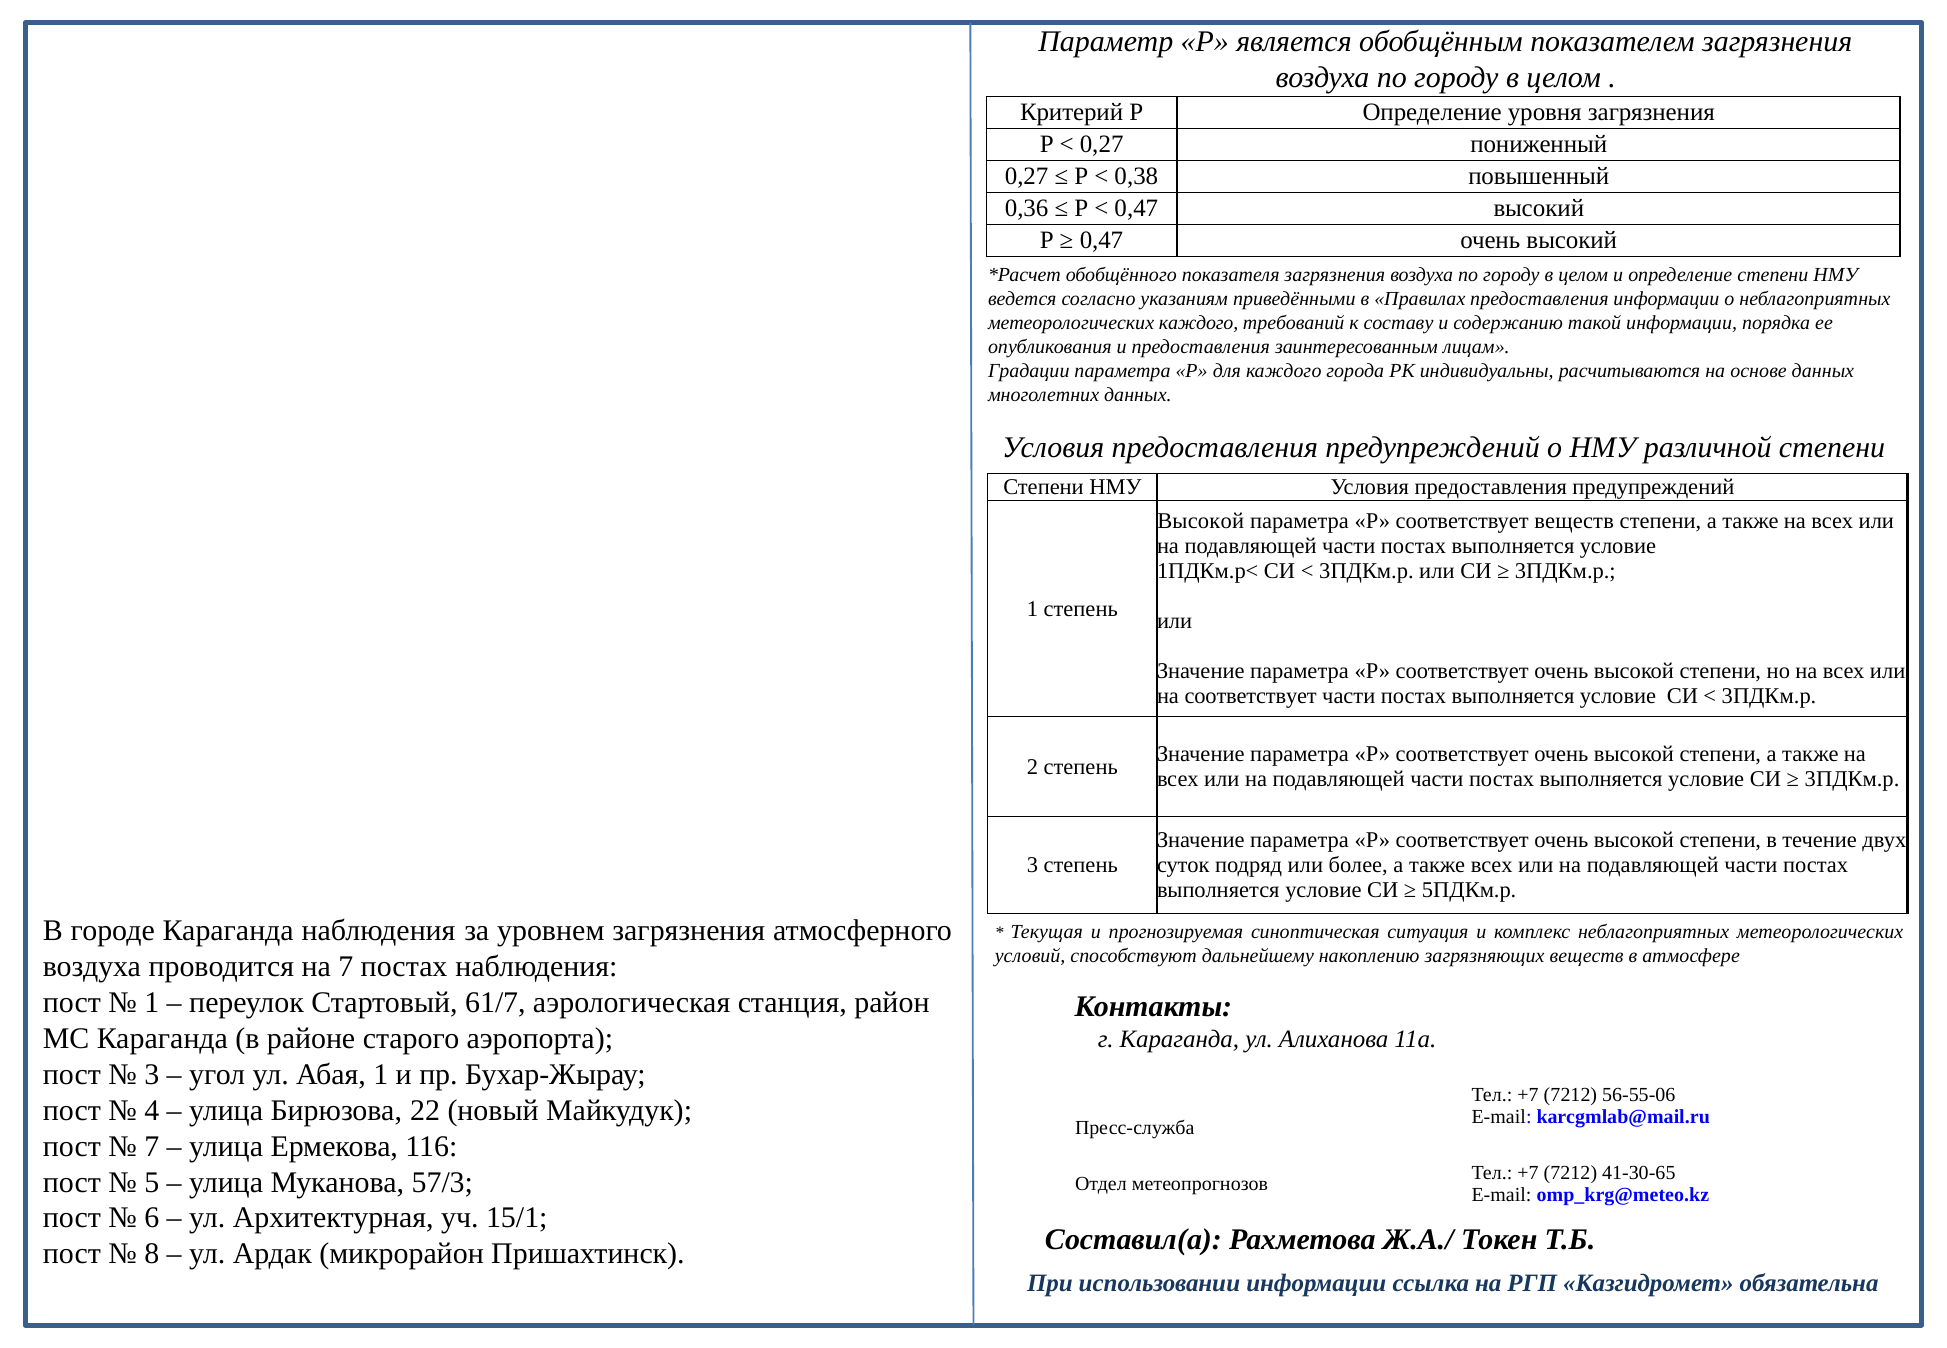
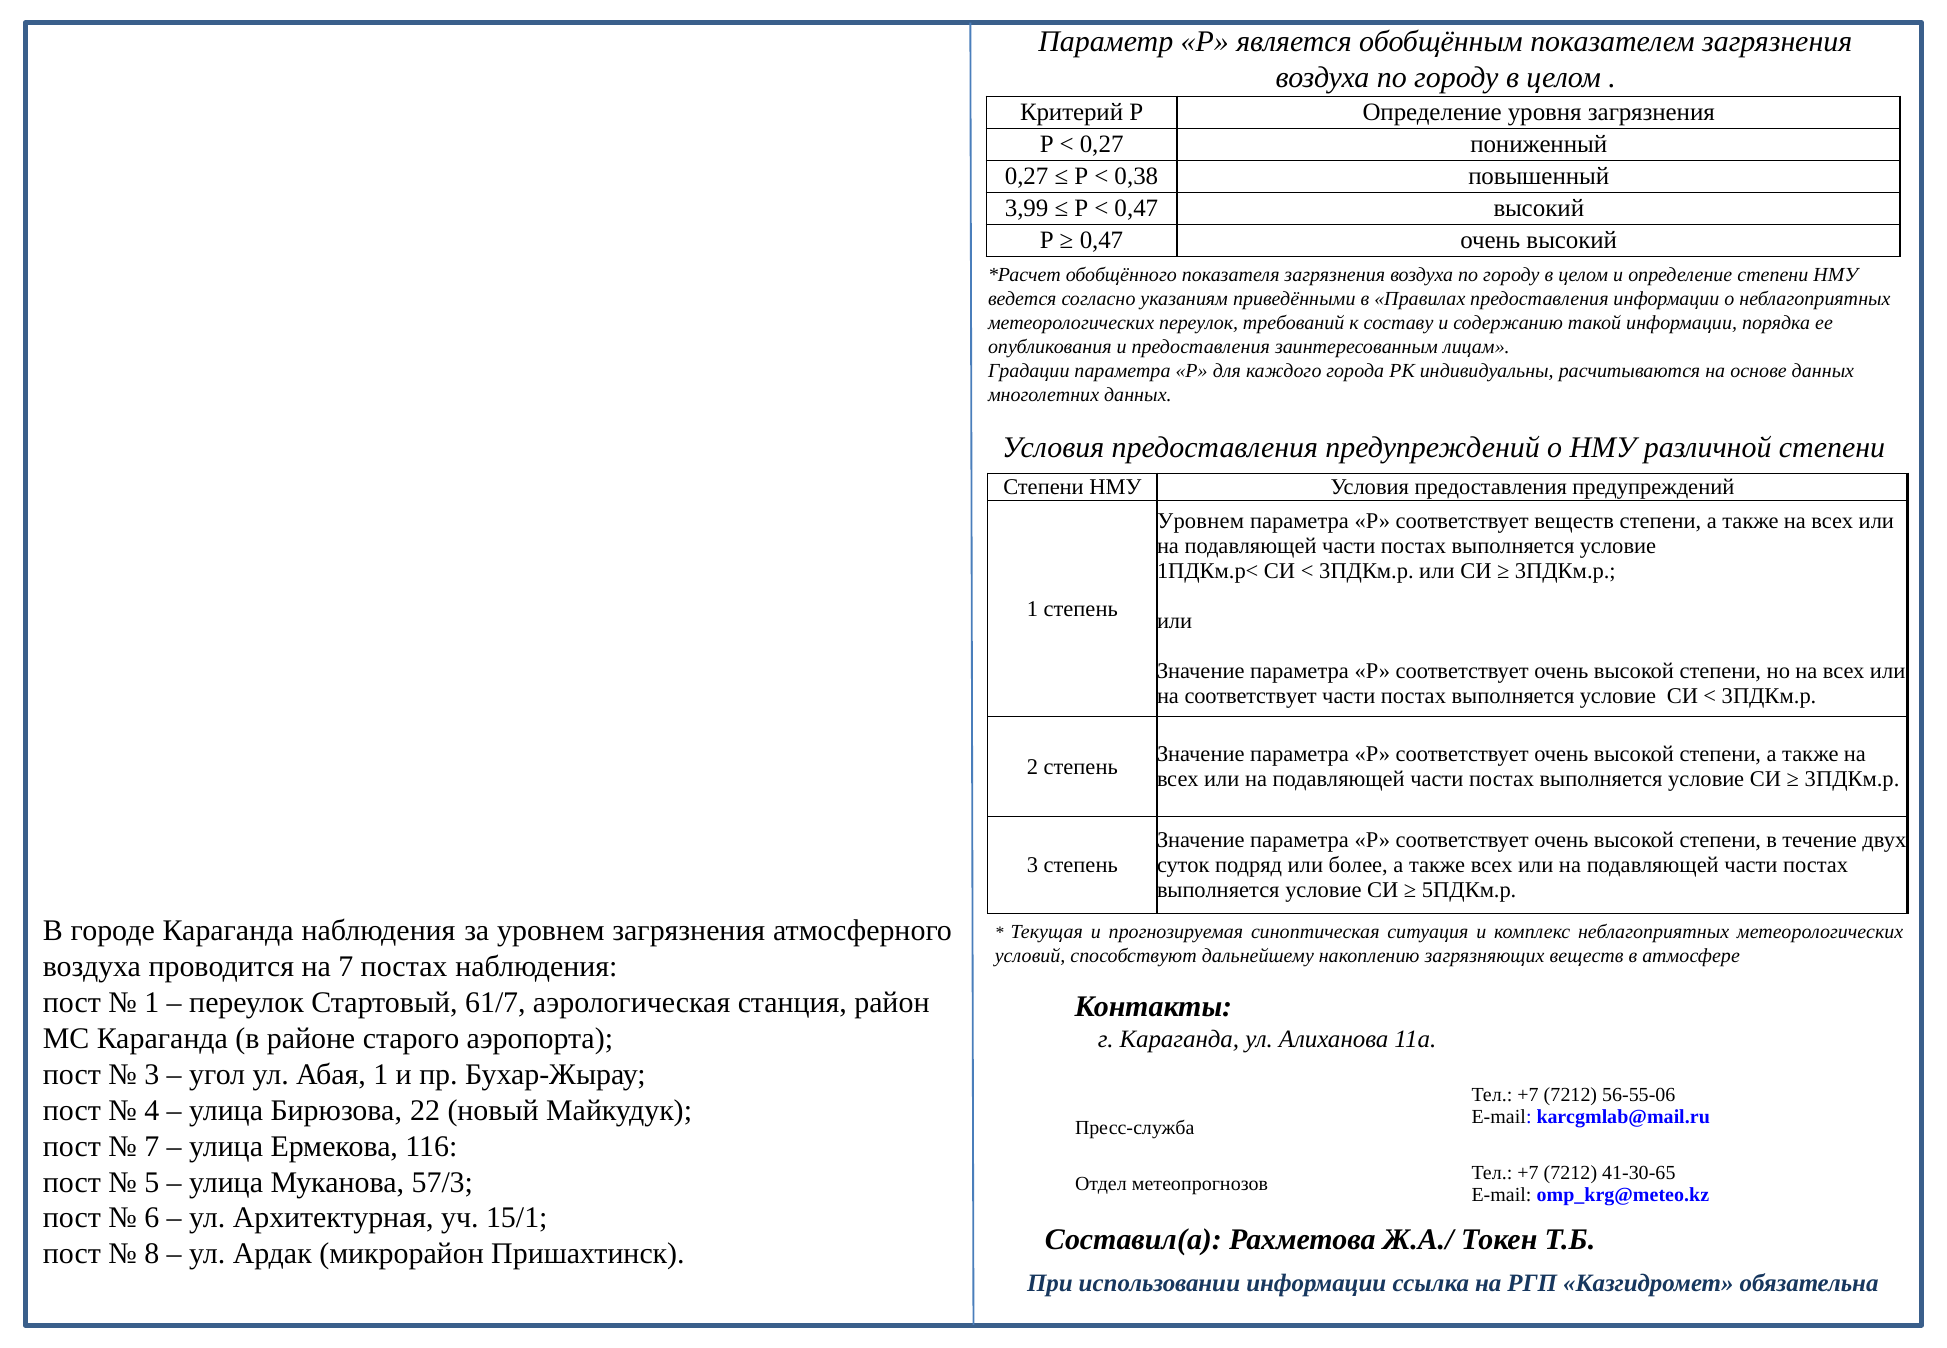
0,36: 0,36 -> 3,99 (1027, 208)
метеорологических каждого: каждого -> переулок (1199, 323)
Высокой: Высокой -> Уровнем (1201, 521)
